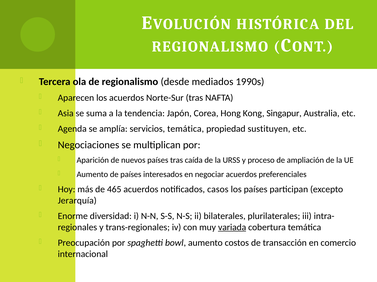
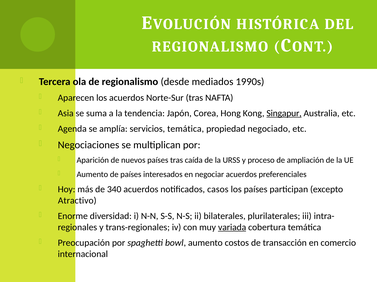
Singapur underline: none -> present (284, 114)
sustituyen: sustituyen -> negociado (269, 129)
465: 465 -> 340 (114, 190)
Jerarquía: Jerarquía -> Atractivo (77, 201)
